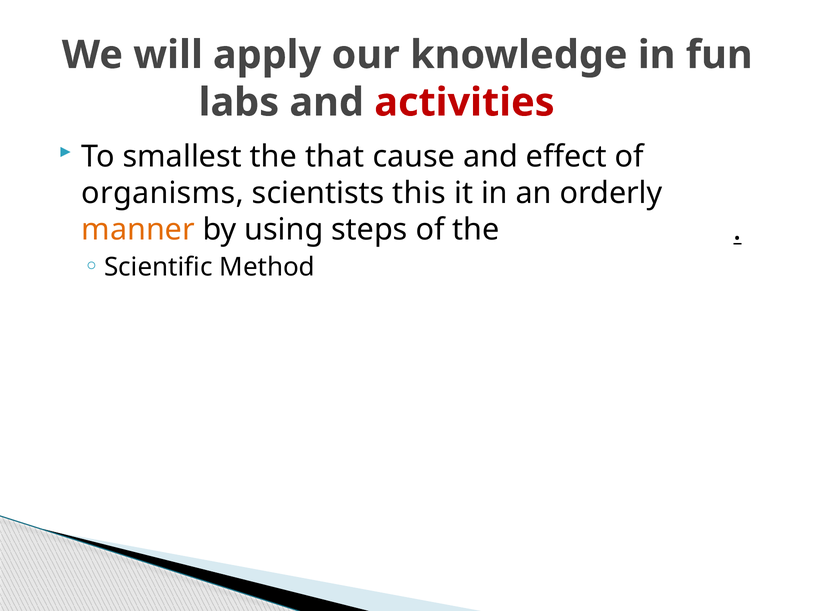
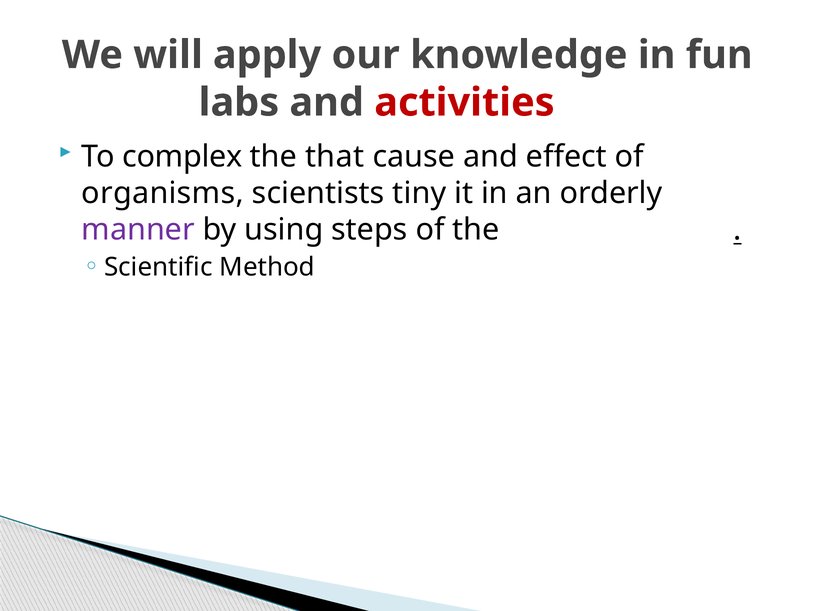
smallest: smallest -> complex (182, 157)
this: this -> tiny (419, 193)
manner colour: orange -> purple (138, 230)
